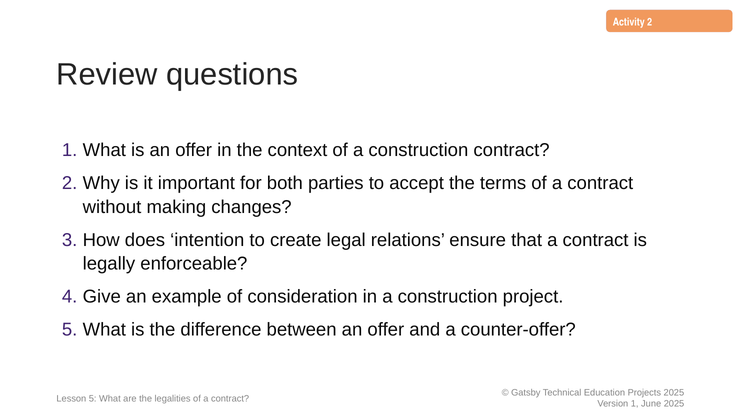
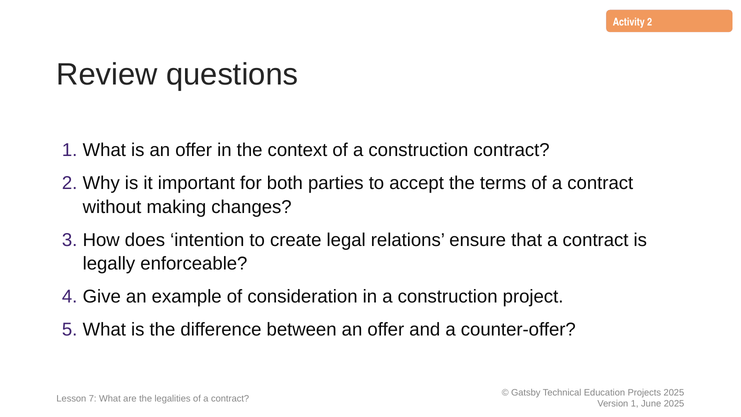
Lesson 5: 5 -> 7 (93, 398)
